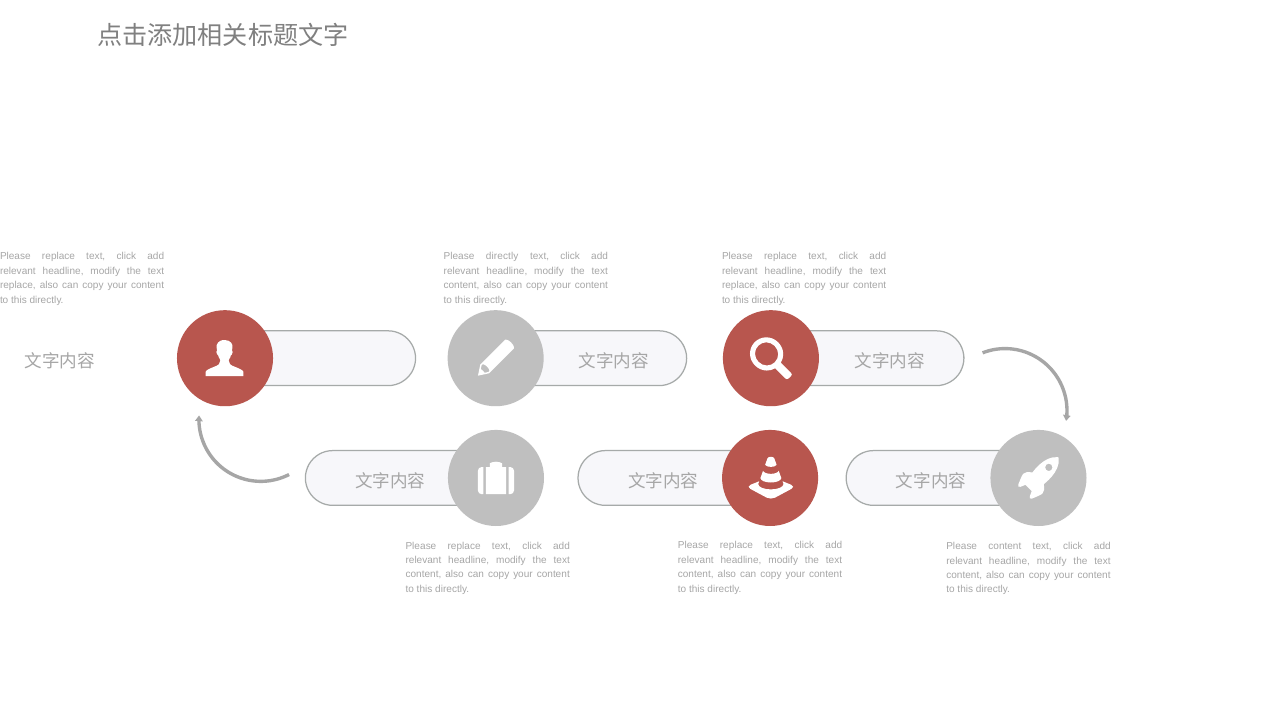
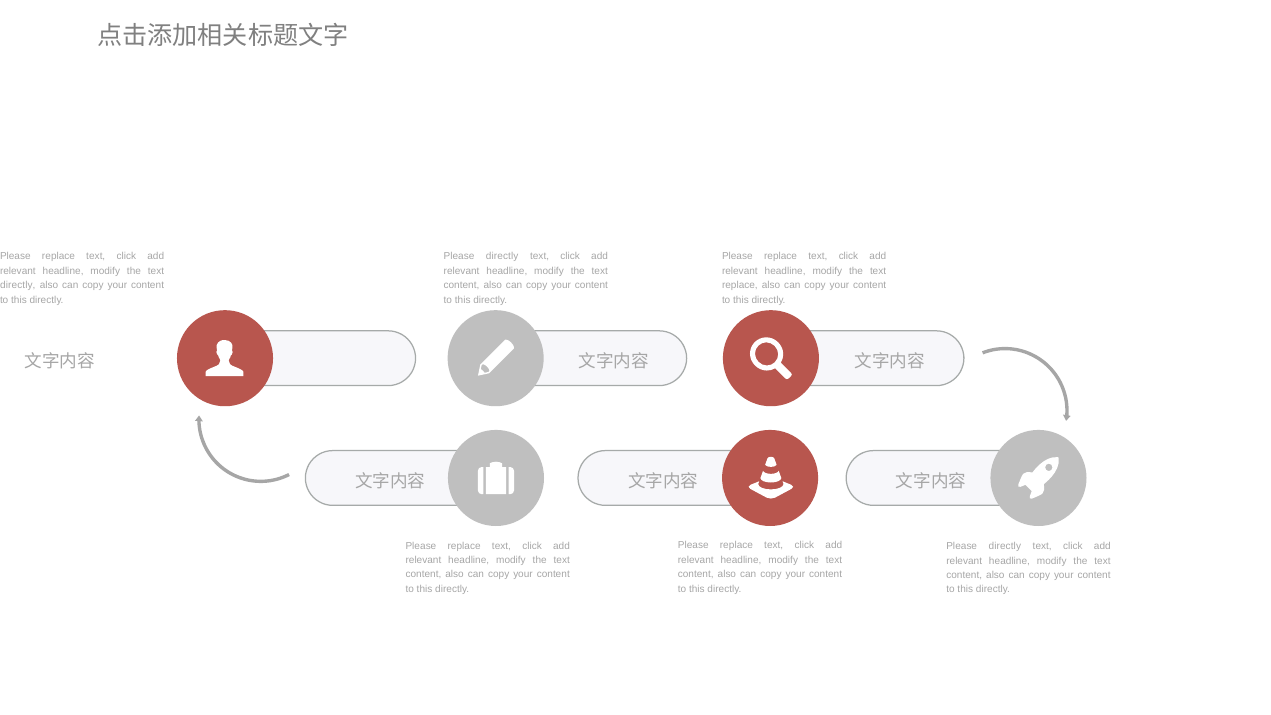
replace: replace -> directly (18, 285)
content: content -> directly (1005, 546)
